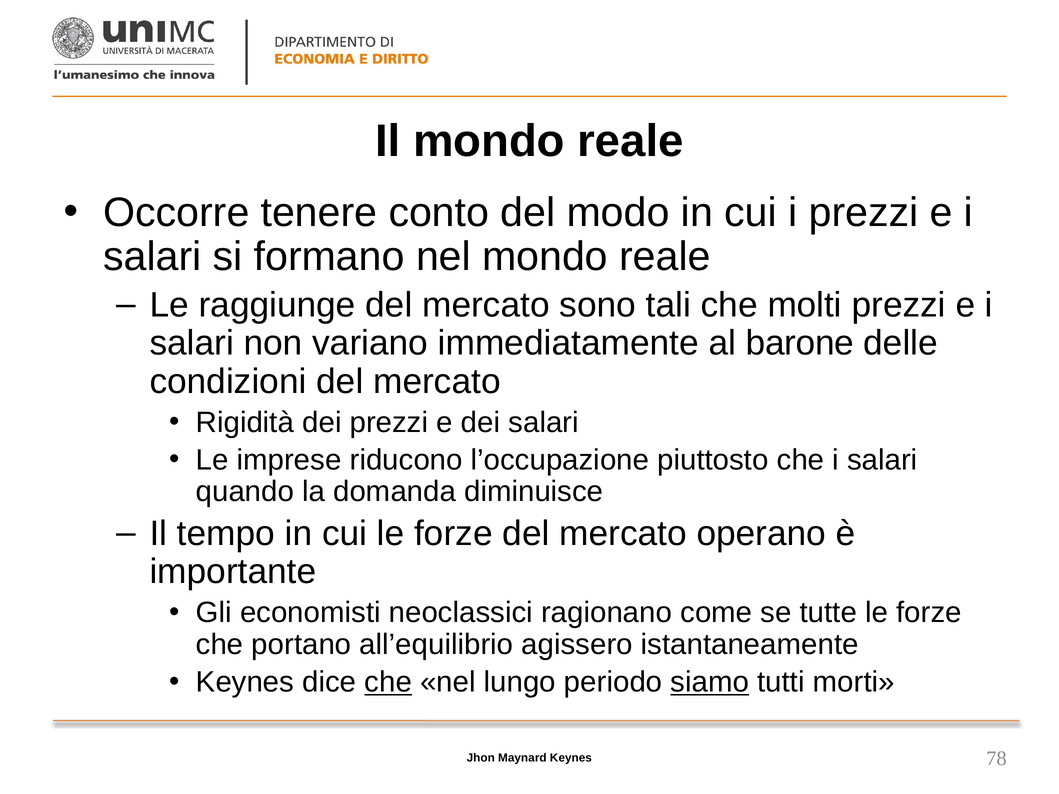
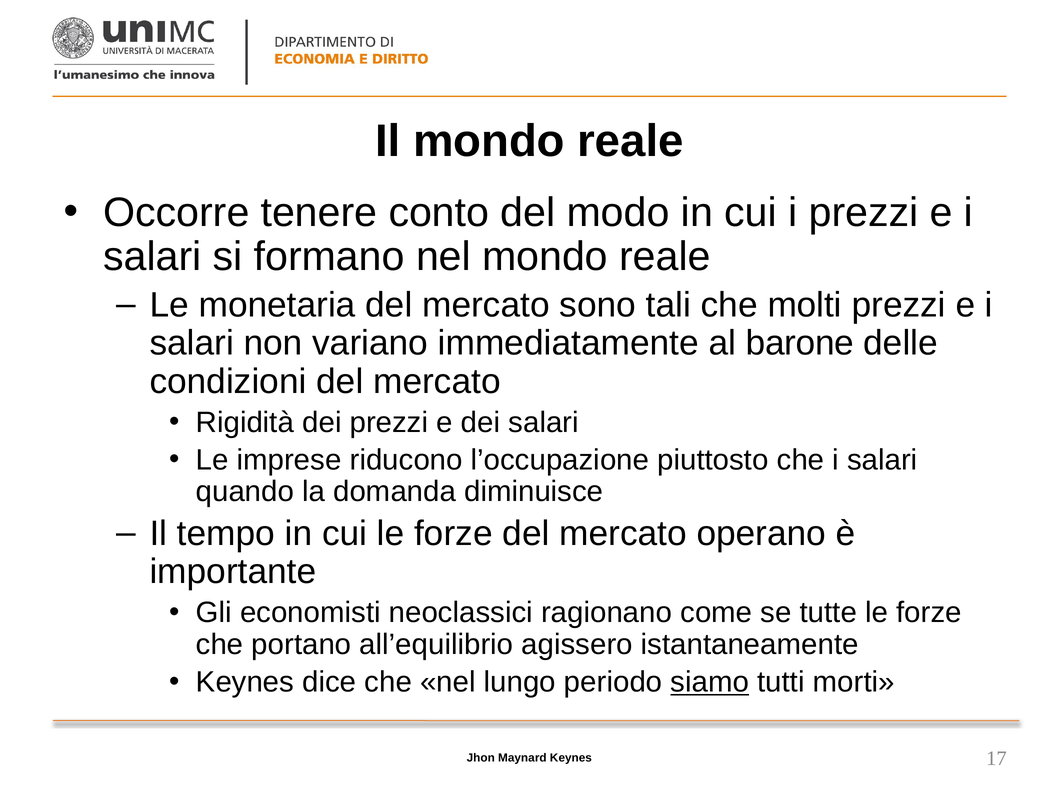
raggiunge: raggiunge -> monetaria (277, 305)
che underline: present -> none (388, 682)
78: 78 -> 17 (996, 759)
